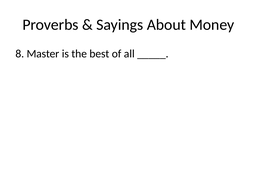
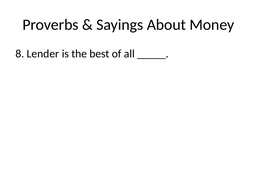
Master: Master -> Lender (43, 54)
